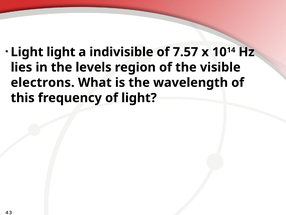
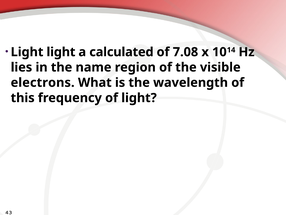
indivisible: indivisible -> calculated (121, 52)
7.57: 7.57 -> 7.08 (185, 52)
levels: levels -> name (93, 67)
